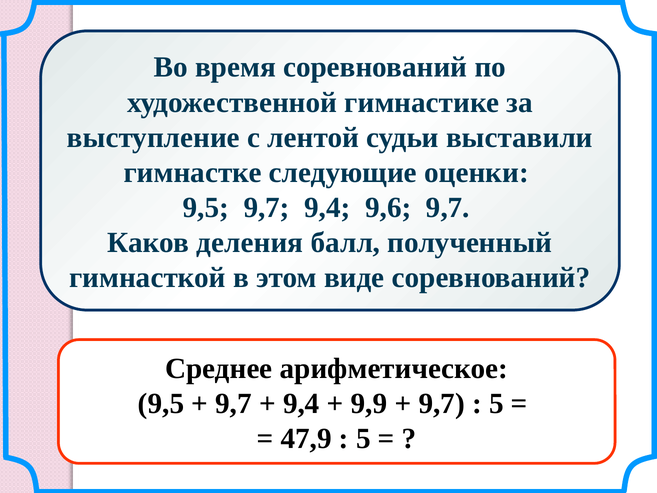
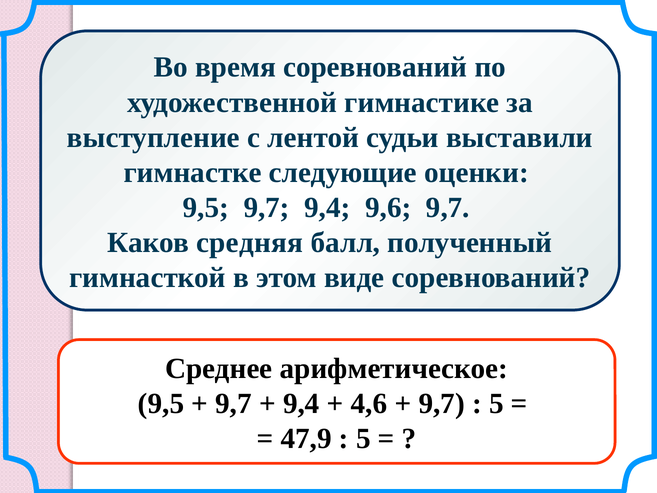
деления: деления -> средняя (250, 243)
9,9: 9,9 -> 4,6 (369, 403)
